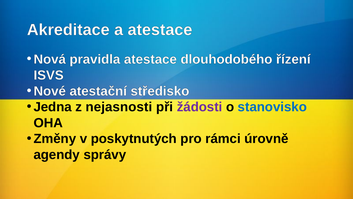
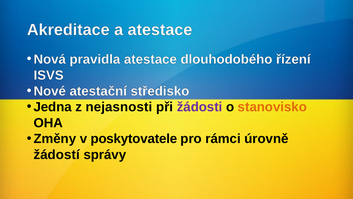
stanovisko colour: blue -> orange (272, 107)
poskytnutých: poskytnutých -> poskytovatele (134, 139)
agendy: agendy -> žádostí (57, 154)
